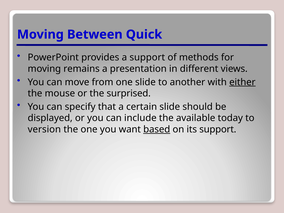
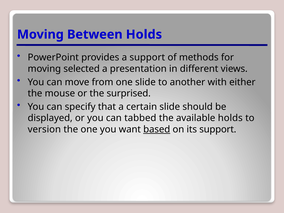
Between Quick: Quick -> Holds (144, 34)
remains: remains -> selected (82, 69)
either underline: present -> none (242, 82)
include: include -> tabbed (140, 118)
available today: today -> holds (230, 118)
